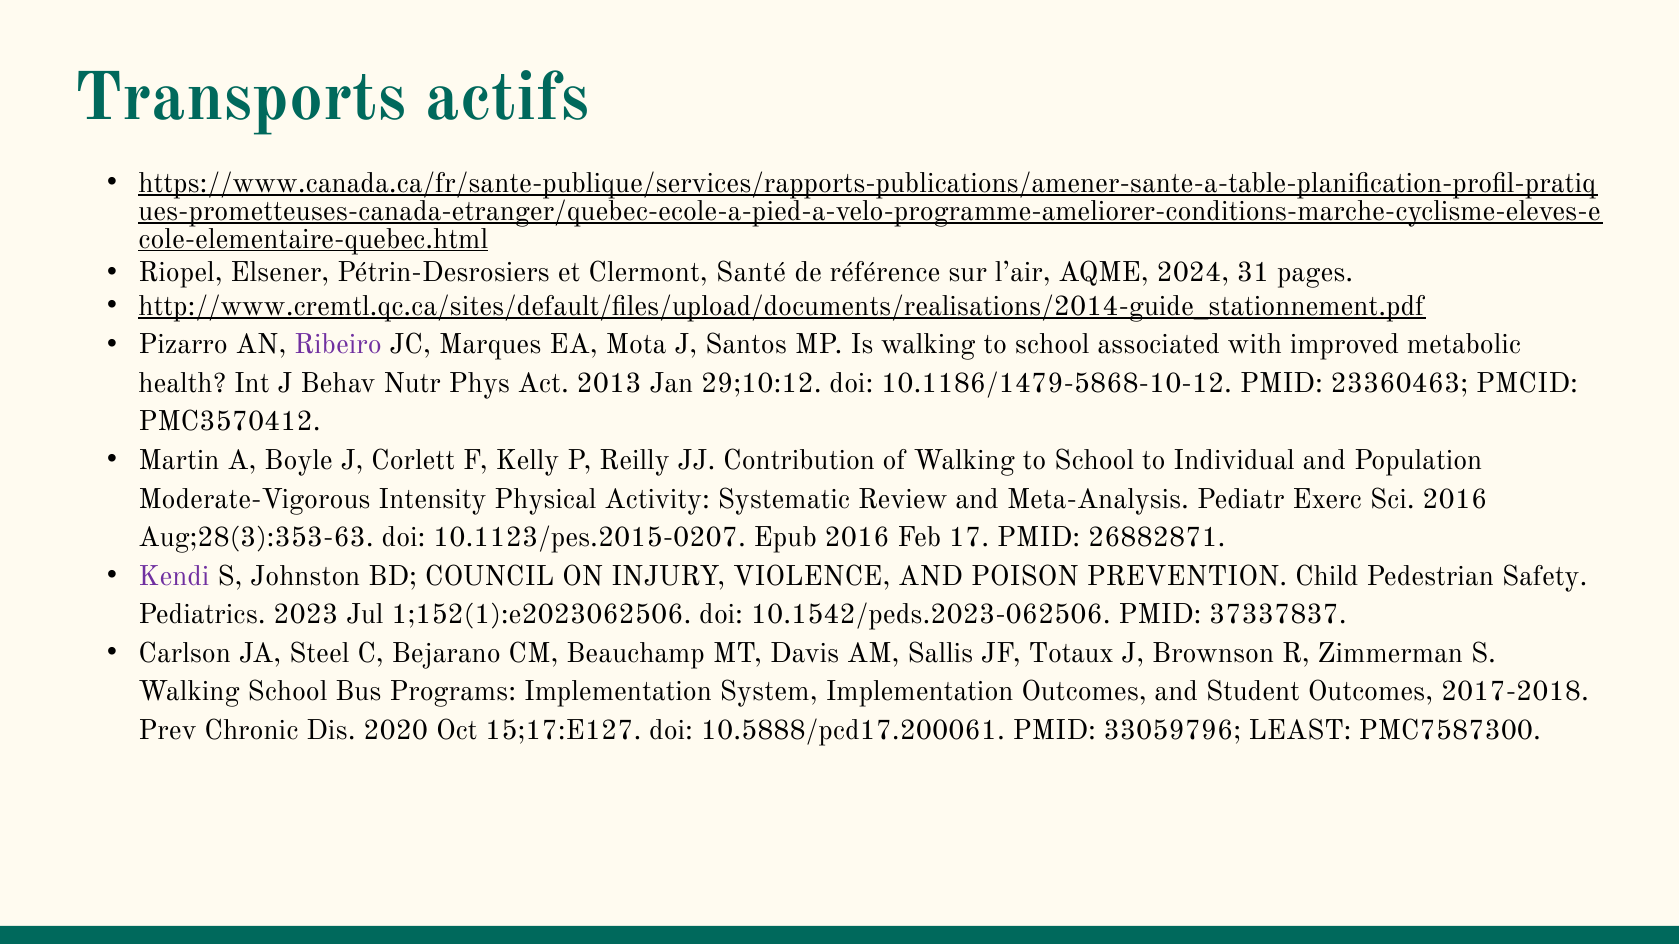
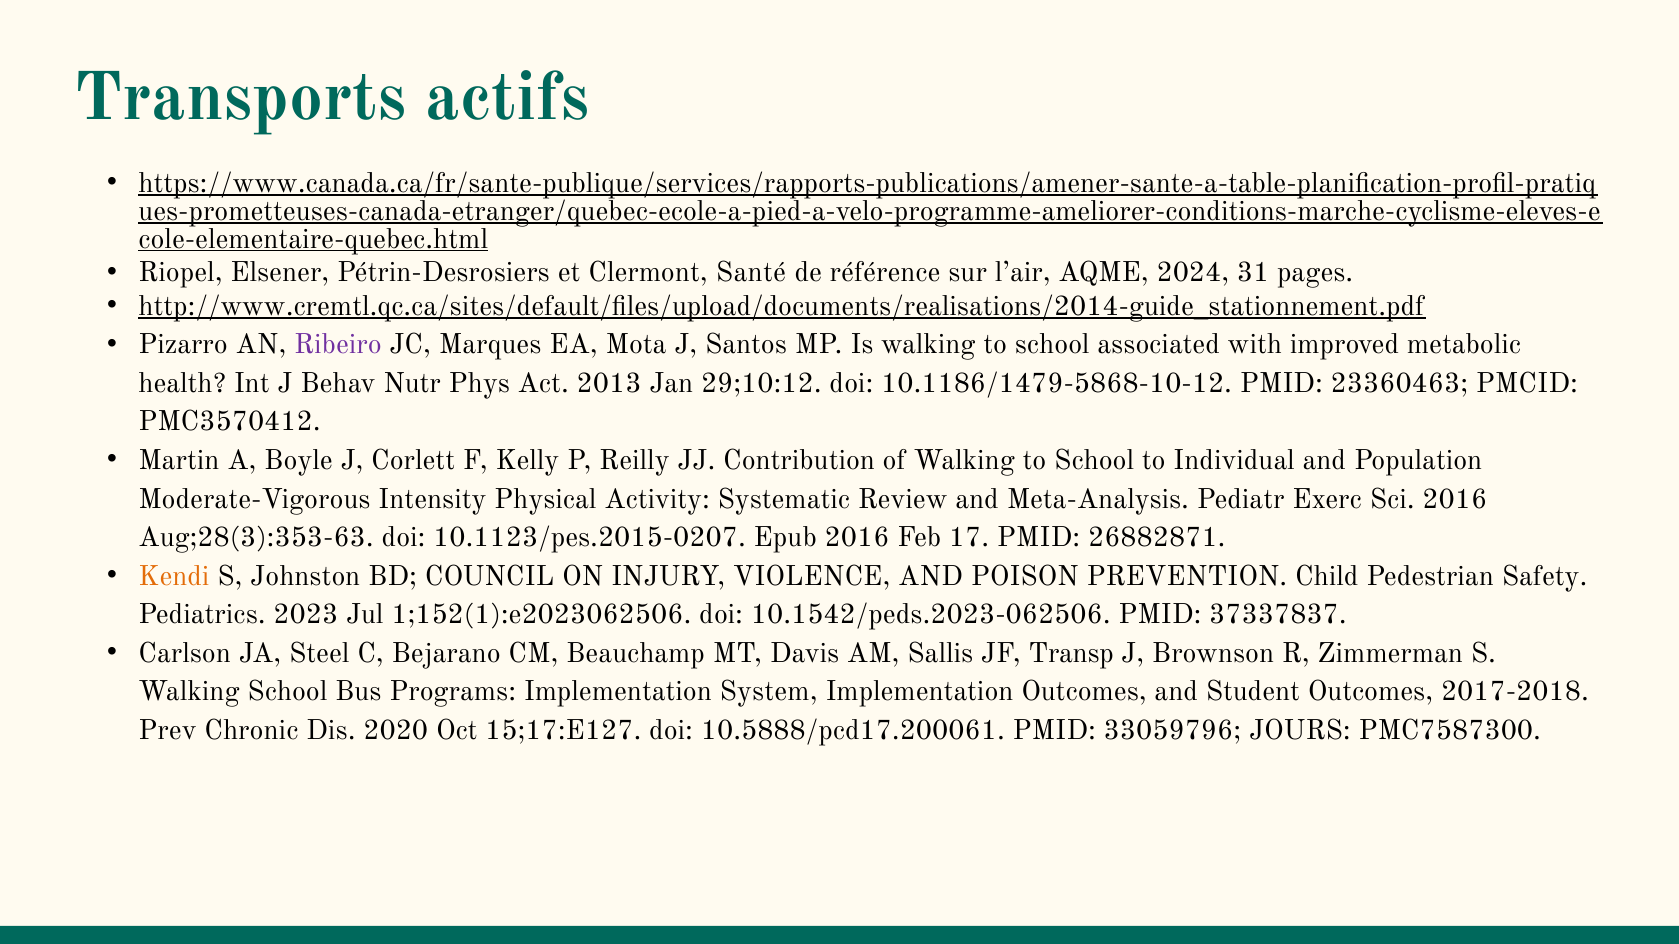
Kendi colour: purple -> orange (174, 576)
Totaux: Totaux -> Transp (1071, 654)
LEAST: LEAST -> JOURS (1300, 731)
